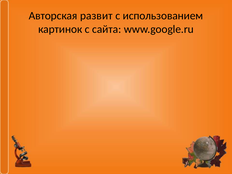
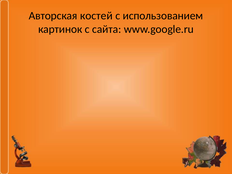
развит: развит -> костей (96, 16)
